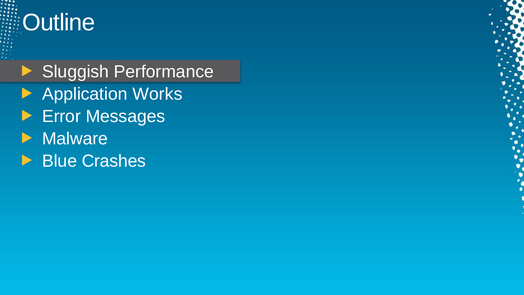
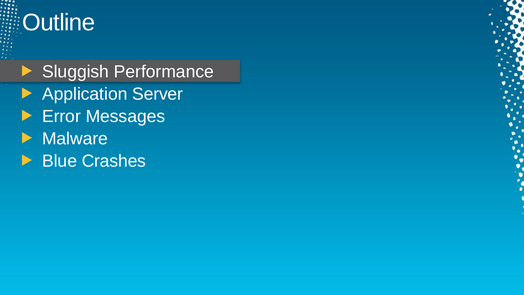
Works: Works -> Server (158, 94)
